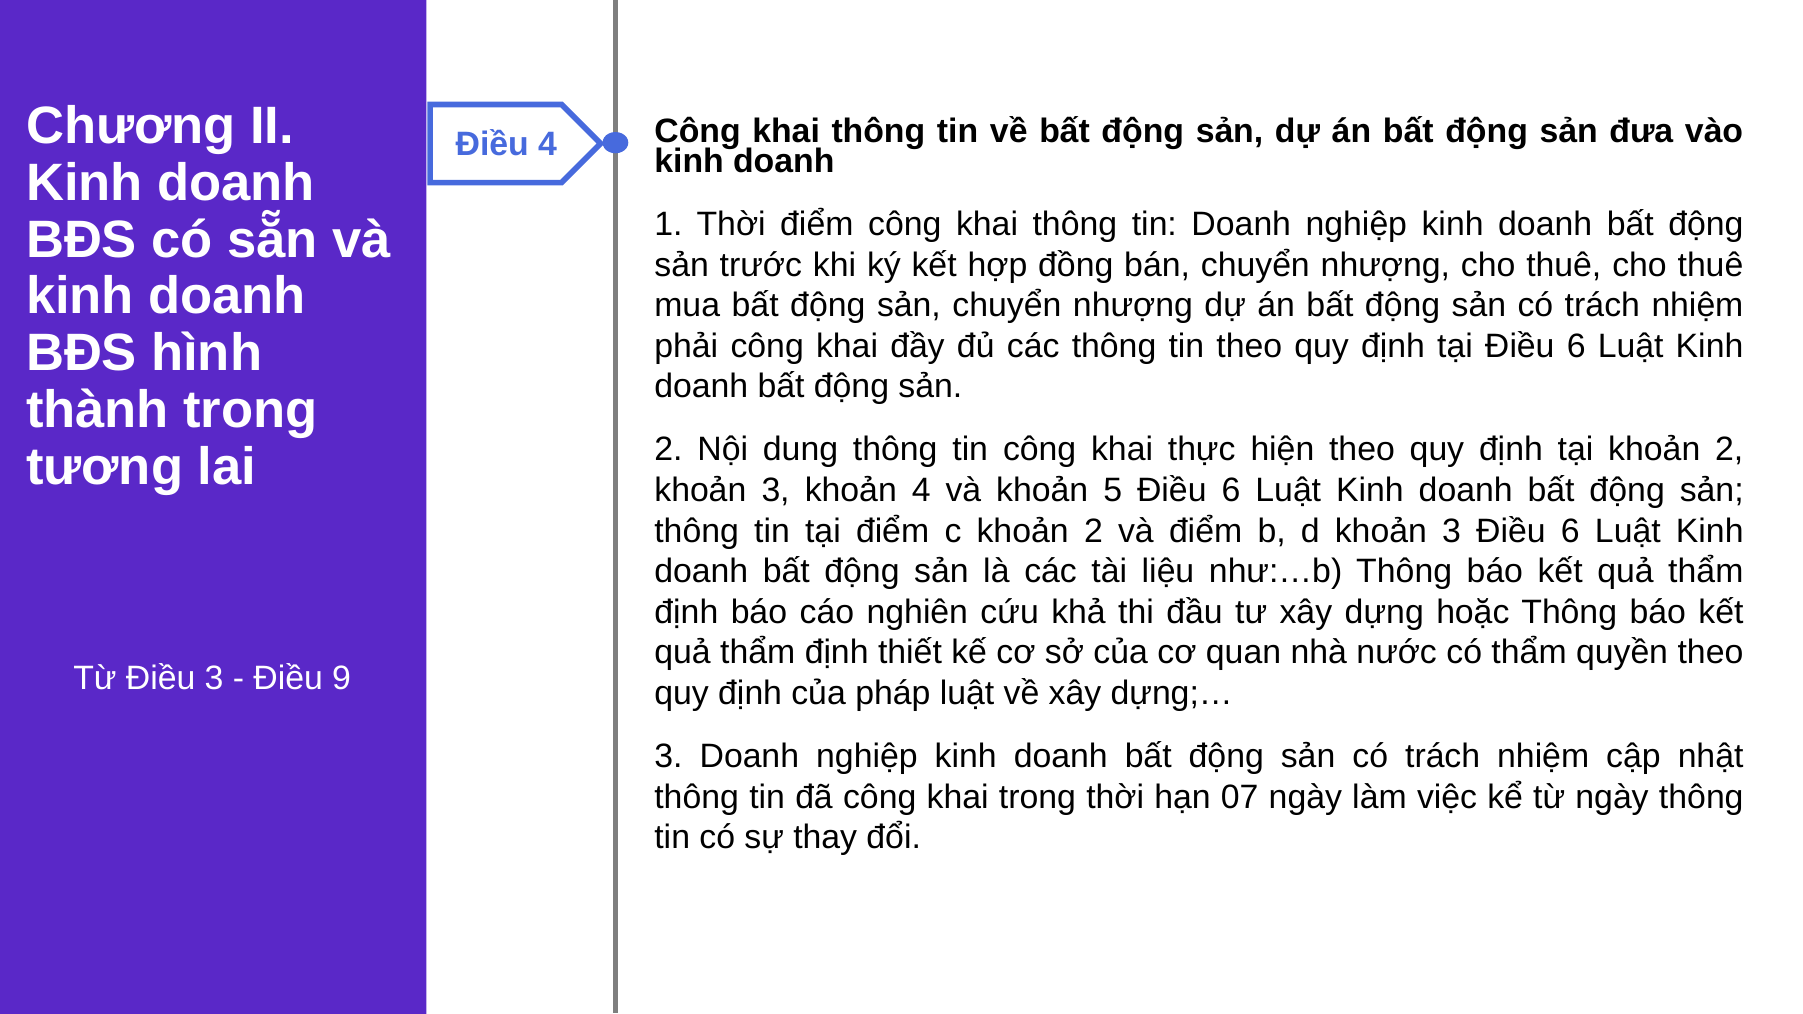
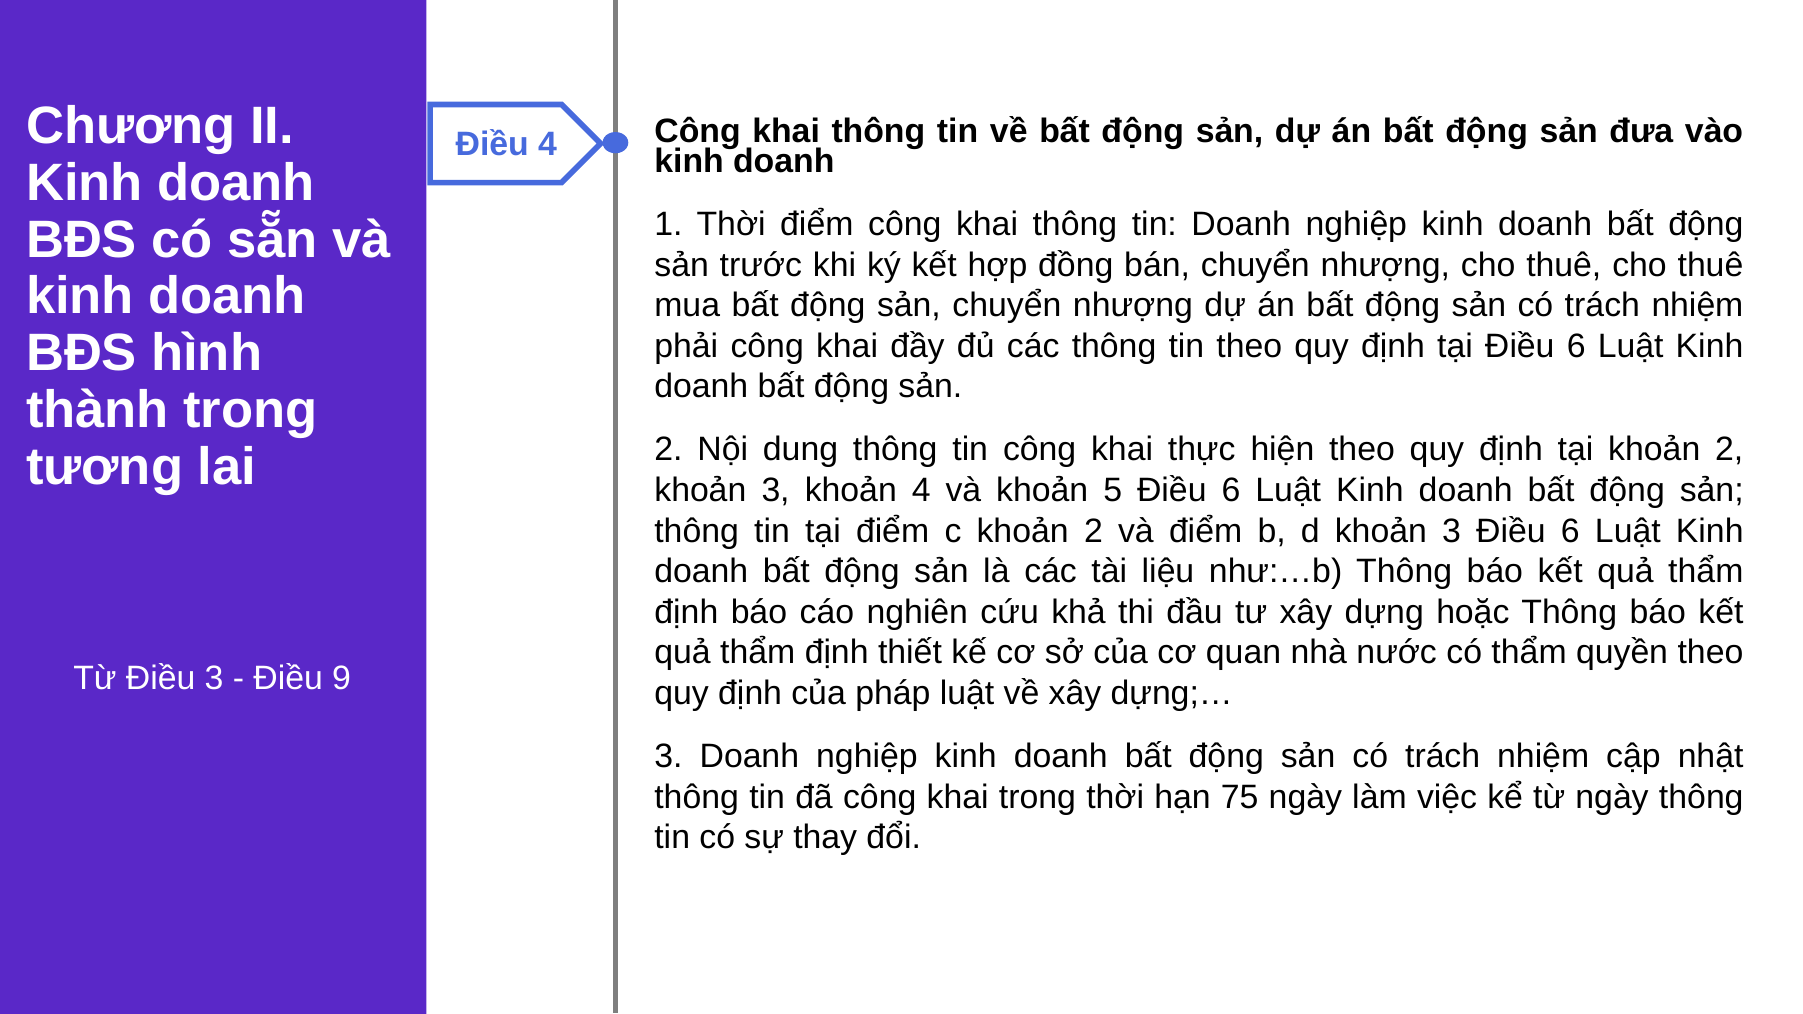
07: 07 -> 75 (1240, 797)
